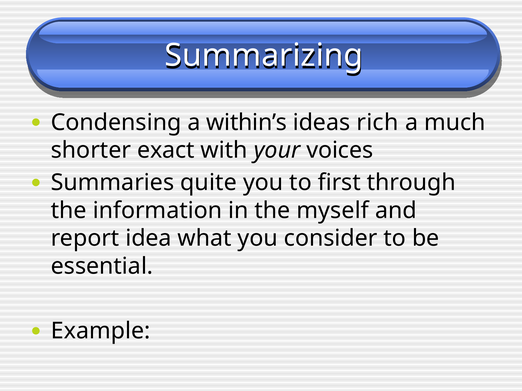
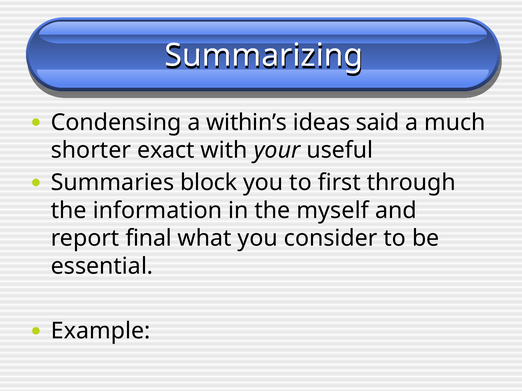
rich: rich -> said (378, 123)
voices: voices -> useful (340, 150)
quite: quite -> block (209, 183)
idea: idea -> final (149, 239)
